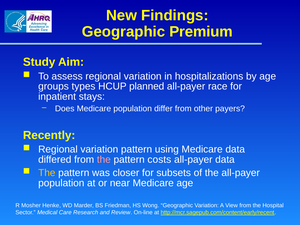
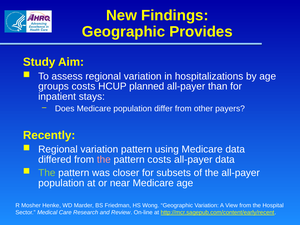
Premium: Premium -> Provides (201, 32)
groups types: types -> costs (83, 86)
race: race -> than (218, 86)
The colour: yellow -> light green (47, 173)
